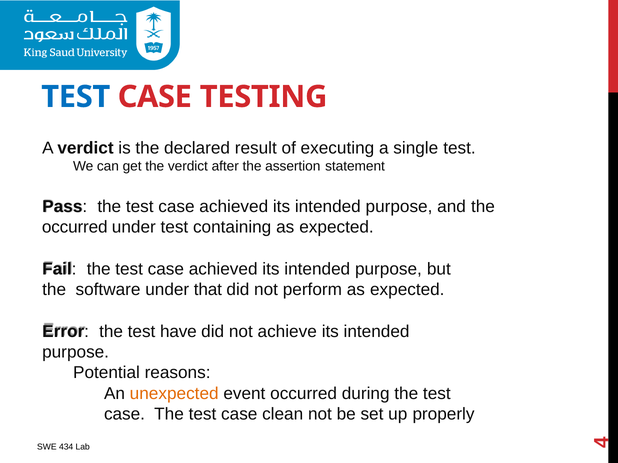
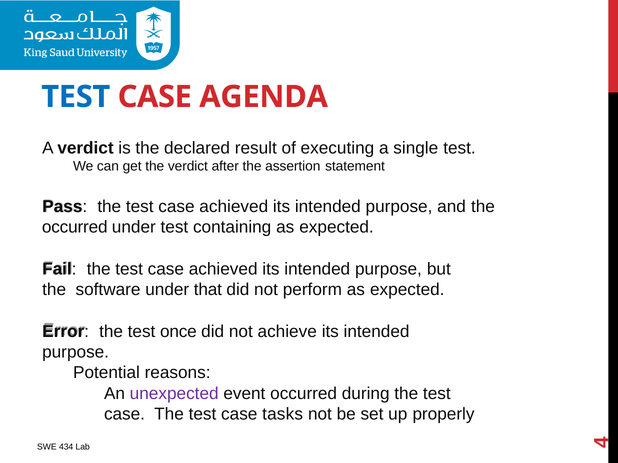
TESTING: TESTING -> AGENDA (264, 97)
have: have -> once (178, 332)
unexpected colour: orange -> purple (174, 394)
clean: clean -> tasks (283, 414)
